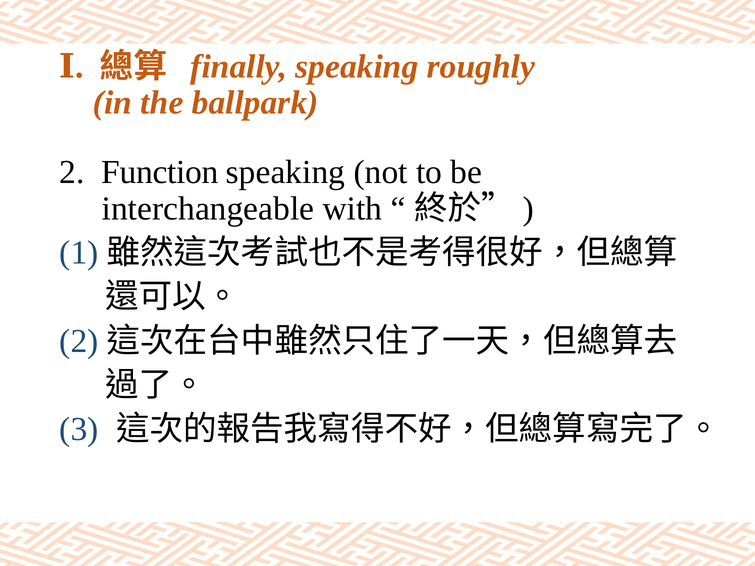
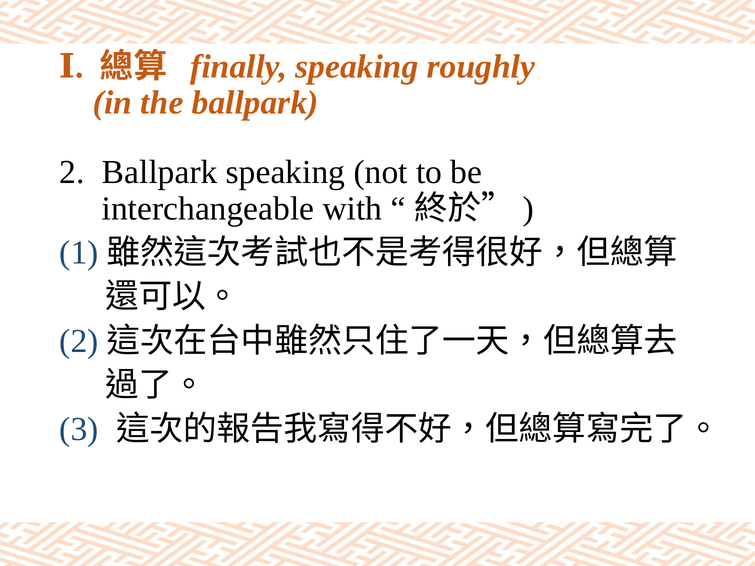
Function: Function -> Ballpark (160, 172)
